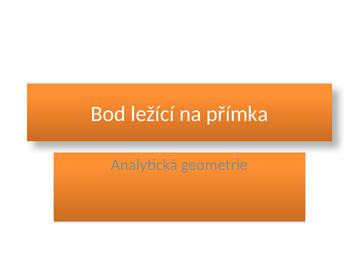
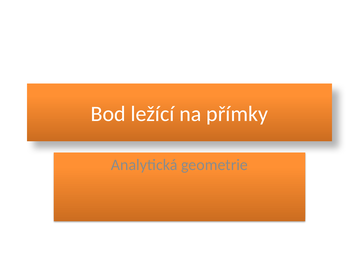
přímka: přímka -> přímky (237, 114)
